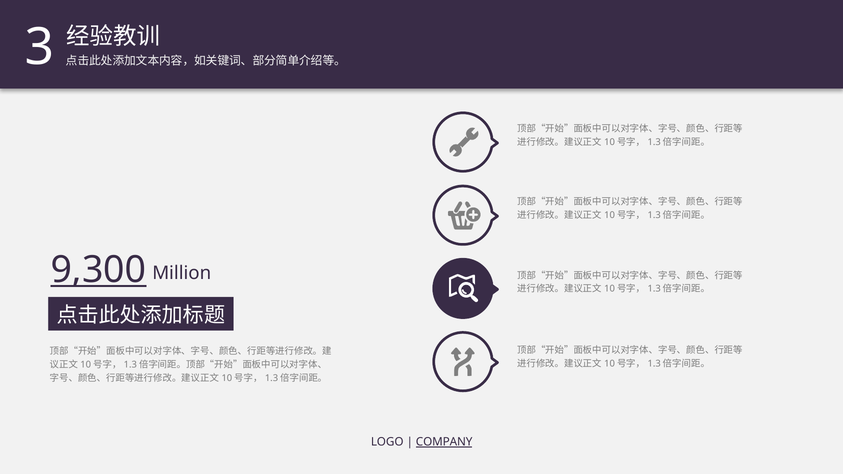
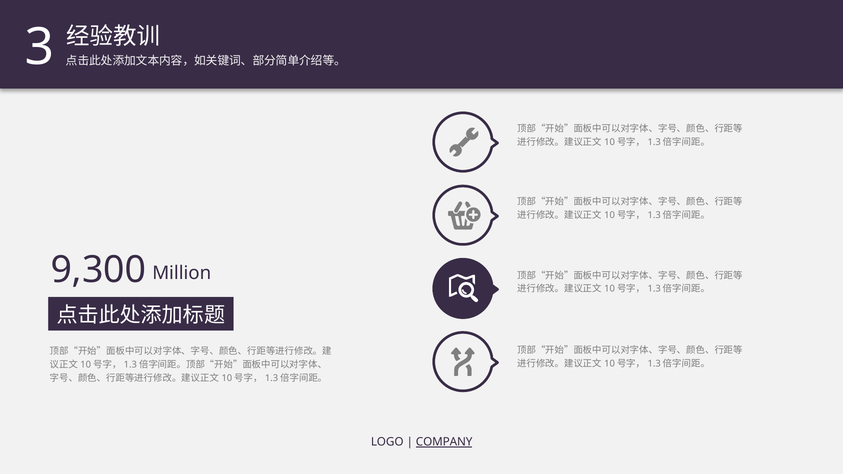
9,300 underline: present -> none (98, 270)
